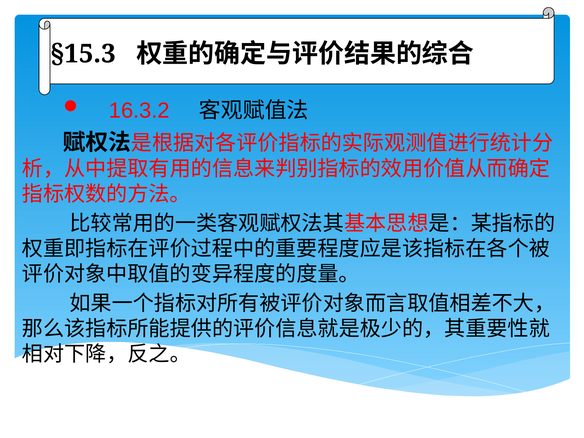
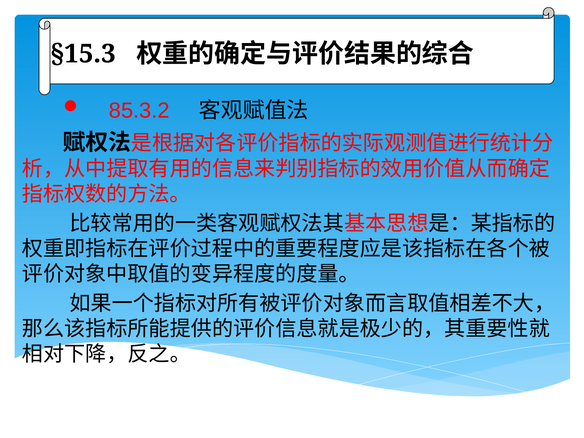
16.3.2: 16.3.2 -> 85.3.2 (139, 111)
